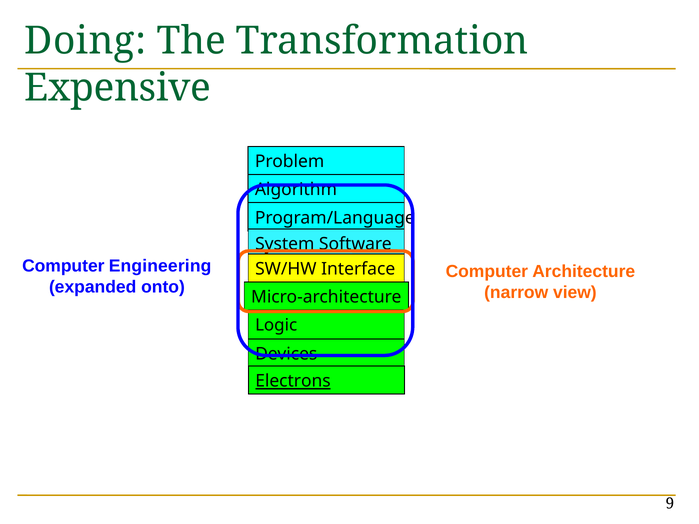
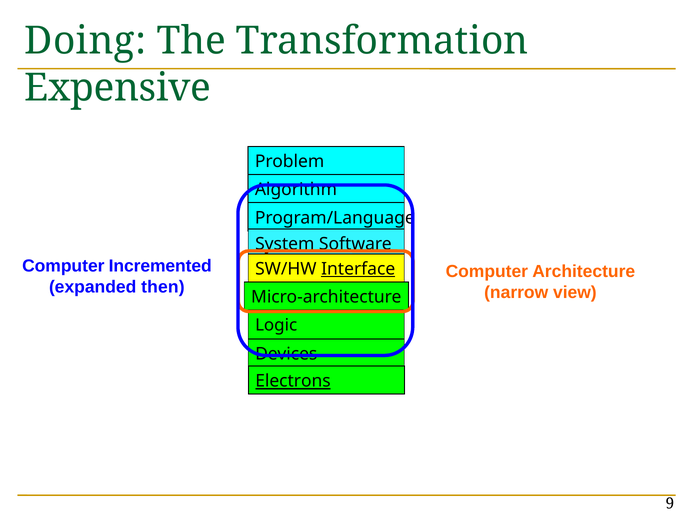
Engineering: Engineering -> Incremented (160, 266)
Interface underline: none -> present (358, 269)
onto: onto -> then (163, 287)
